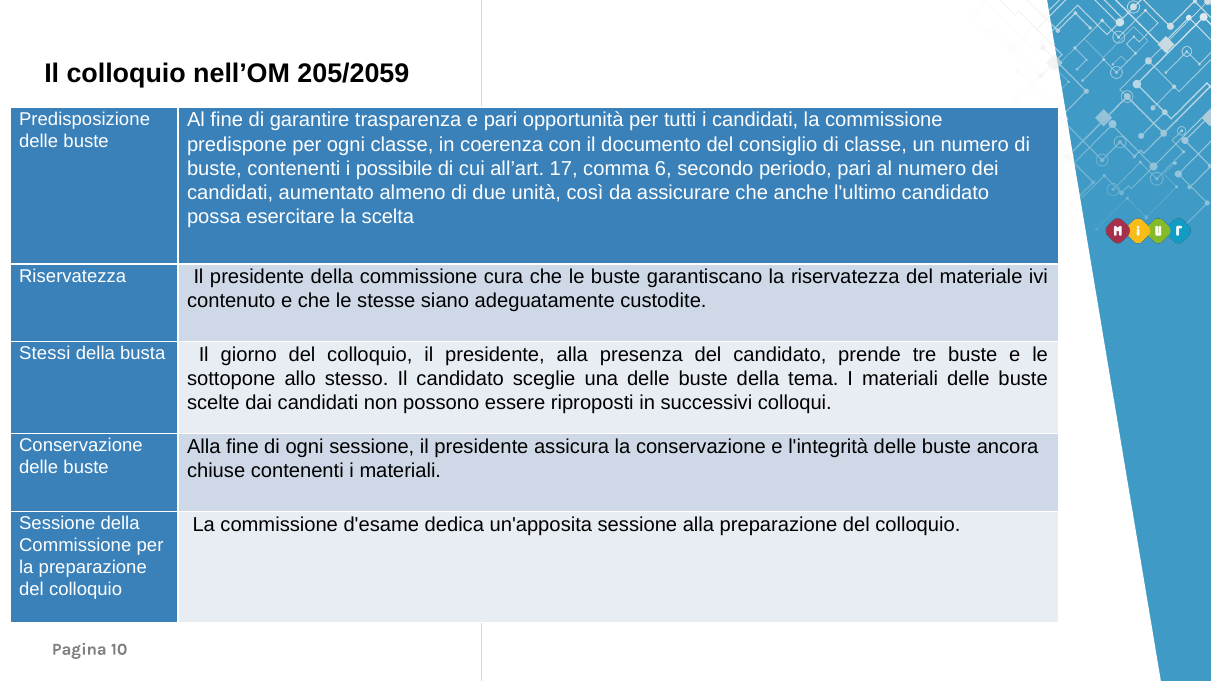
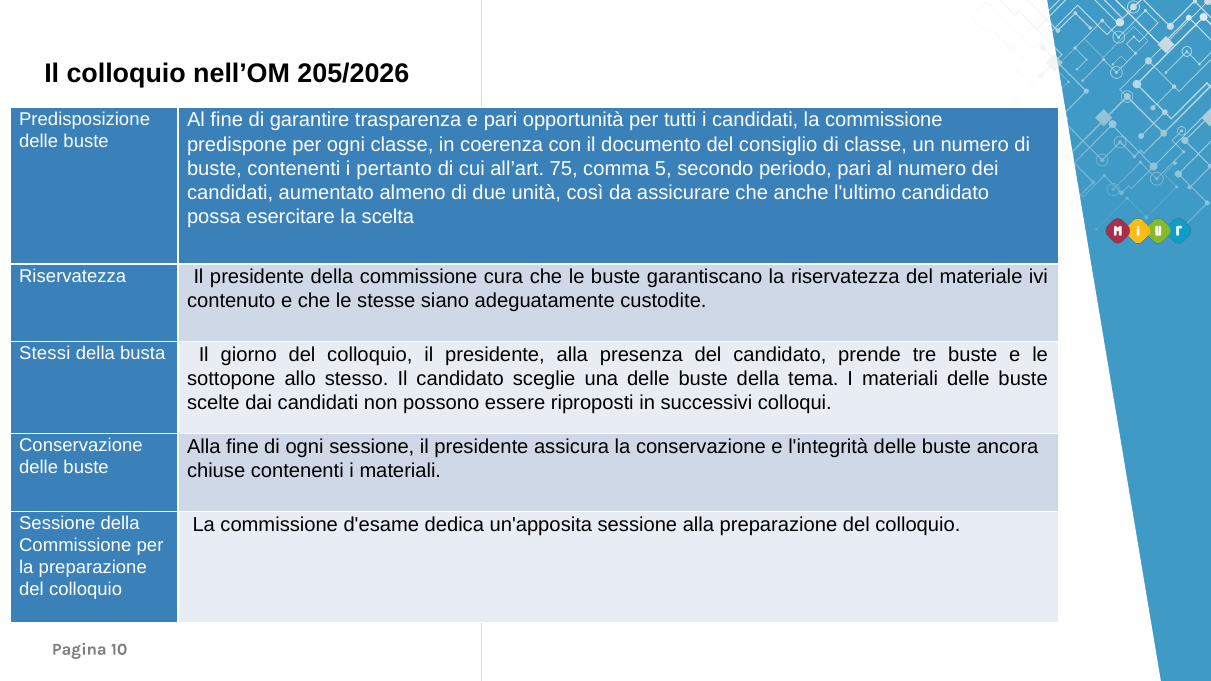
205/2059: 205/2059 -> 205/2026 (353, 73)
possibile: possibile -> pertanto (394, 169)
17: 17 -> 75 (564, 169)
6: 6 -> 5 (663, 169)
